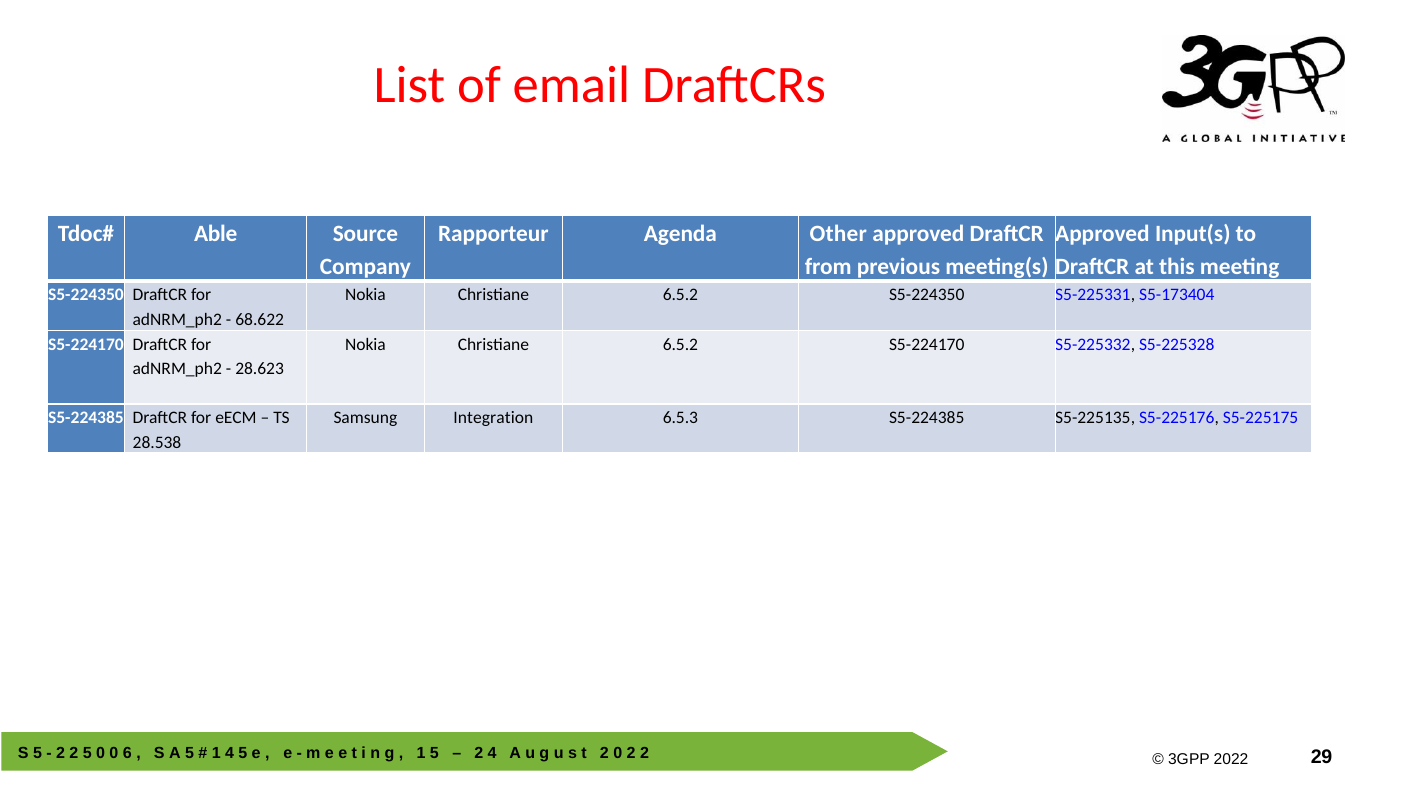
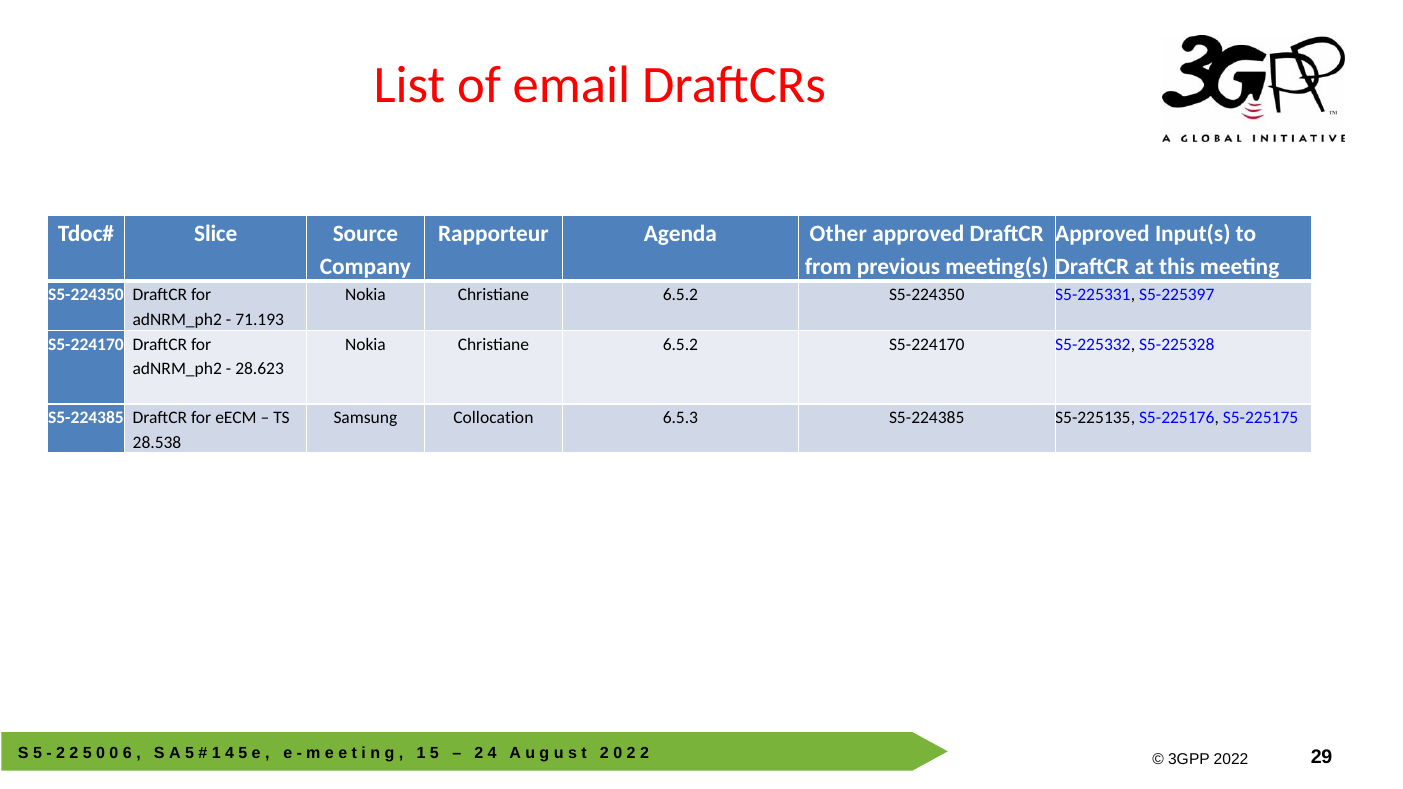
Able: Able -> Slice (216, 234)
S5-173404: S5-173404 -> S5-225397 (1177, 295)
68.622: 68.622 -> 71.193 (260, 320)
Integration: Integration -> Collocation (493, 418)
